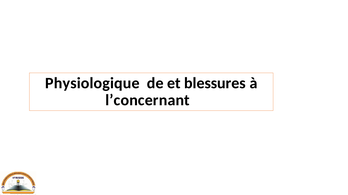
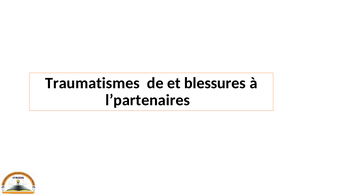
Physiologique: Physiologique -> Traumatismes (92, 83)
l’concernant: l’concernant -> l’partenaires (148, 101)
